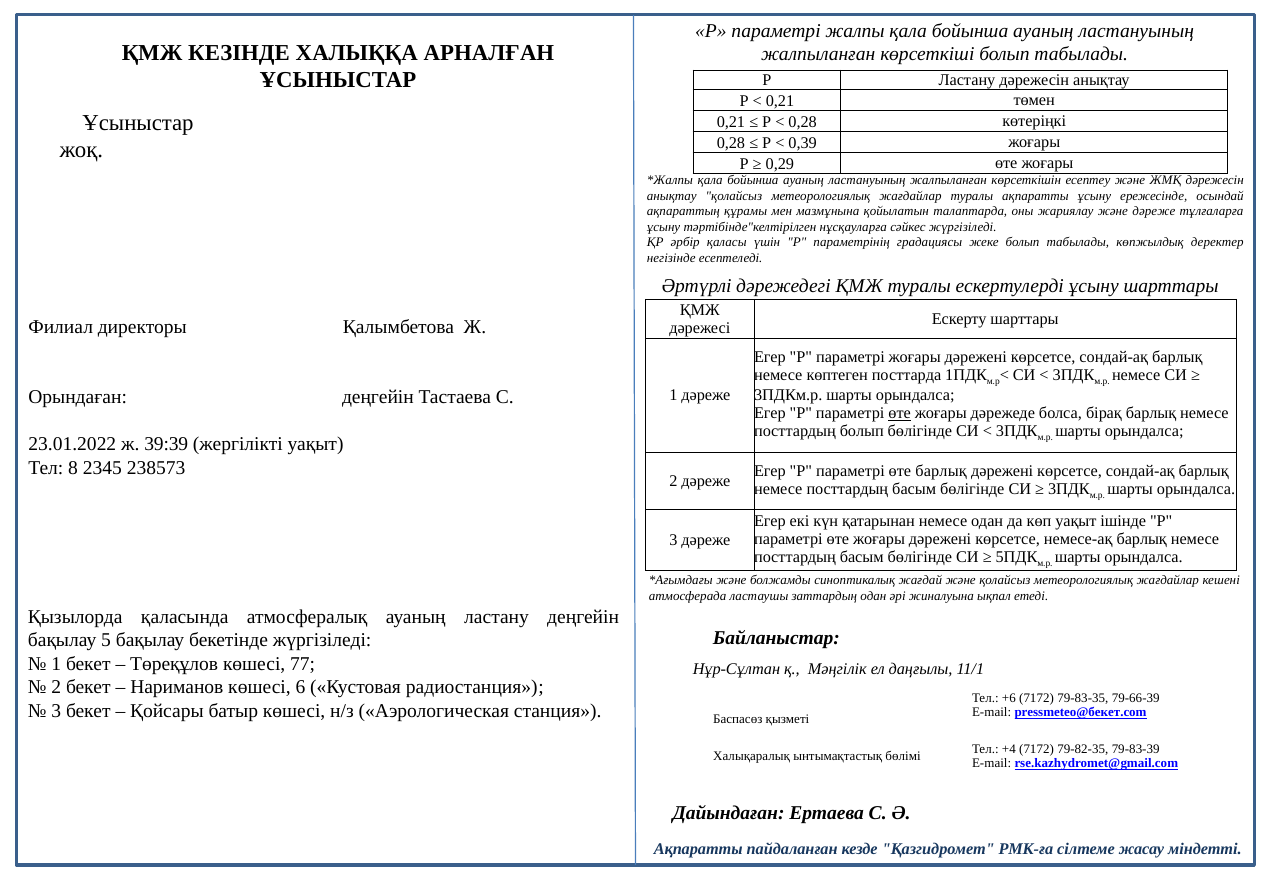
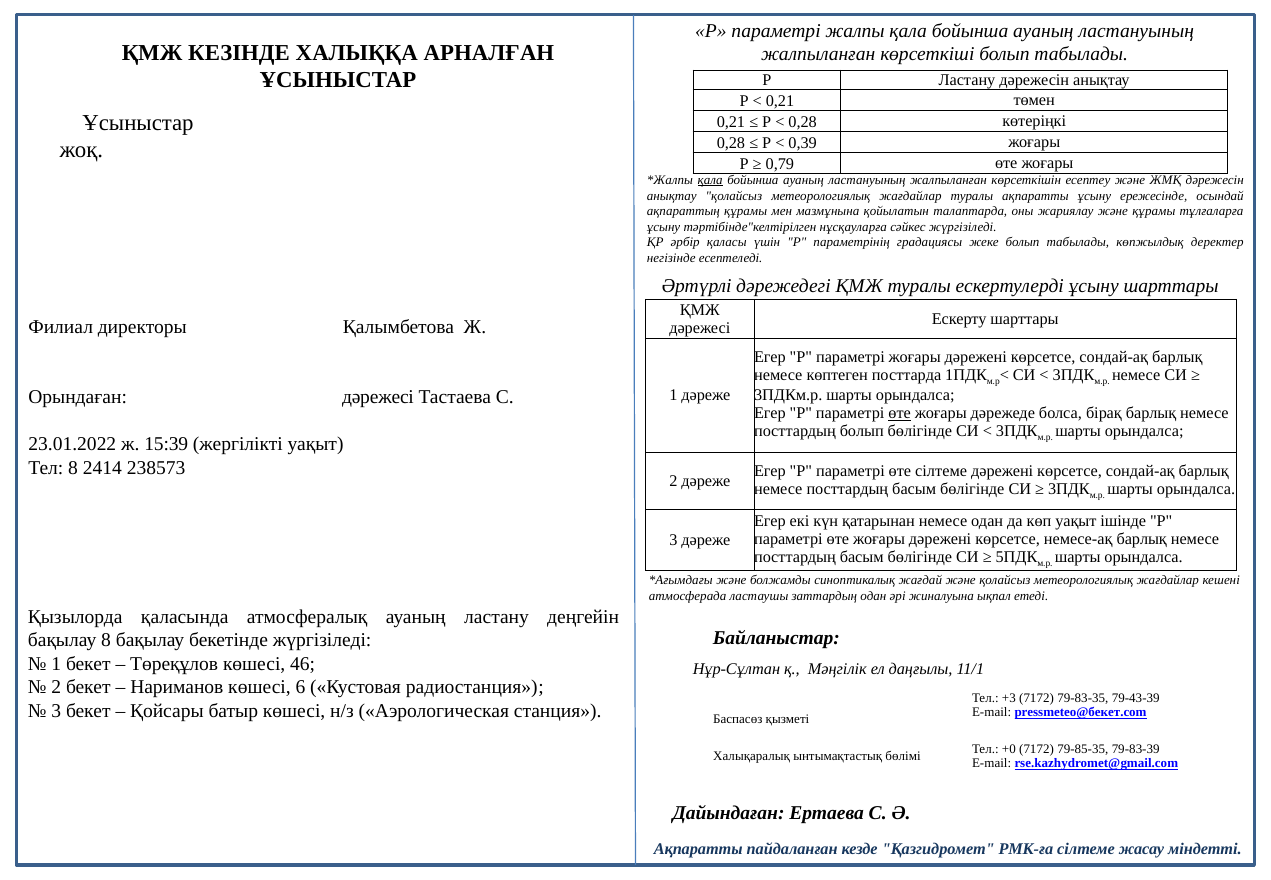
0,29: 0,29 -> 0,79 (780, 164)
қала underline: none -> present (710, 180)
және дәреже: дәреже -> құрамы (1154, 211)
Орындаған деңгейін: деңгейін -> дәрежесі (378, 397)
39:39: 39:39 -> 15:39 (166, 444)
2345: 2345 -> 2414 (102, 468)
өте барлық: барлық -> сілтеме (941, 471)
бақылау 5: 5 -> 8 (106, 640)
77: 77 -> 46 (303, 664)
+6: +6 -> +3 (1009, 698)
79-66-39: 79-66-39 -> 79-43-39 (1136, 698)
+4: +4 -> +0 (1009, 749)
79-82-35: 79-82-35 -> 79-85-35 (1083, 749)
